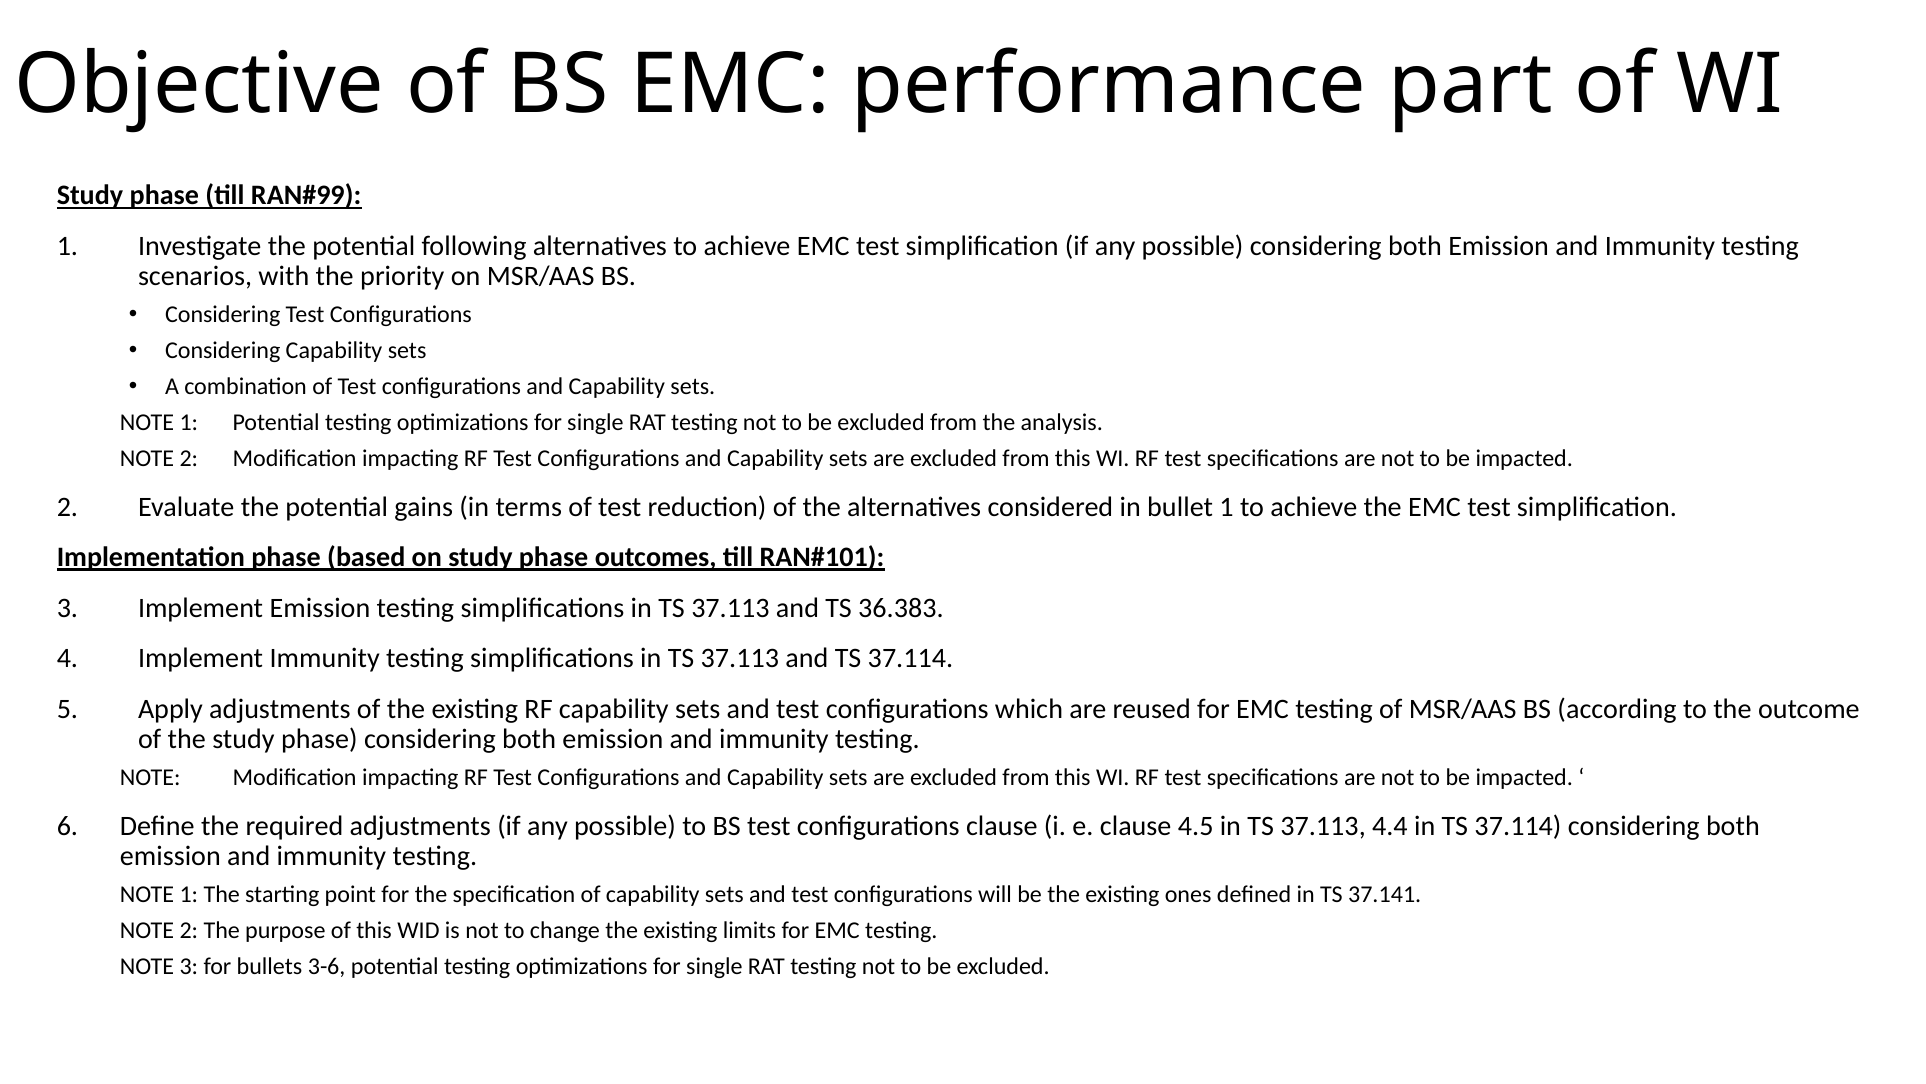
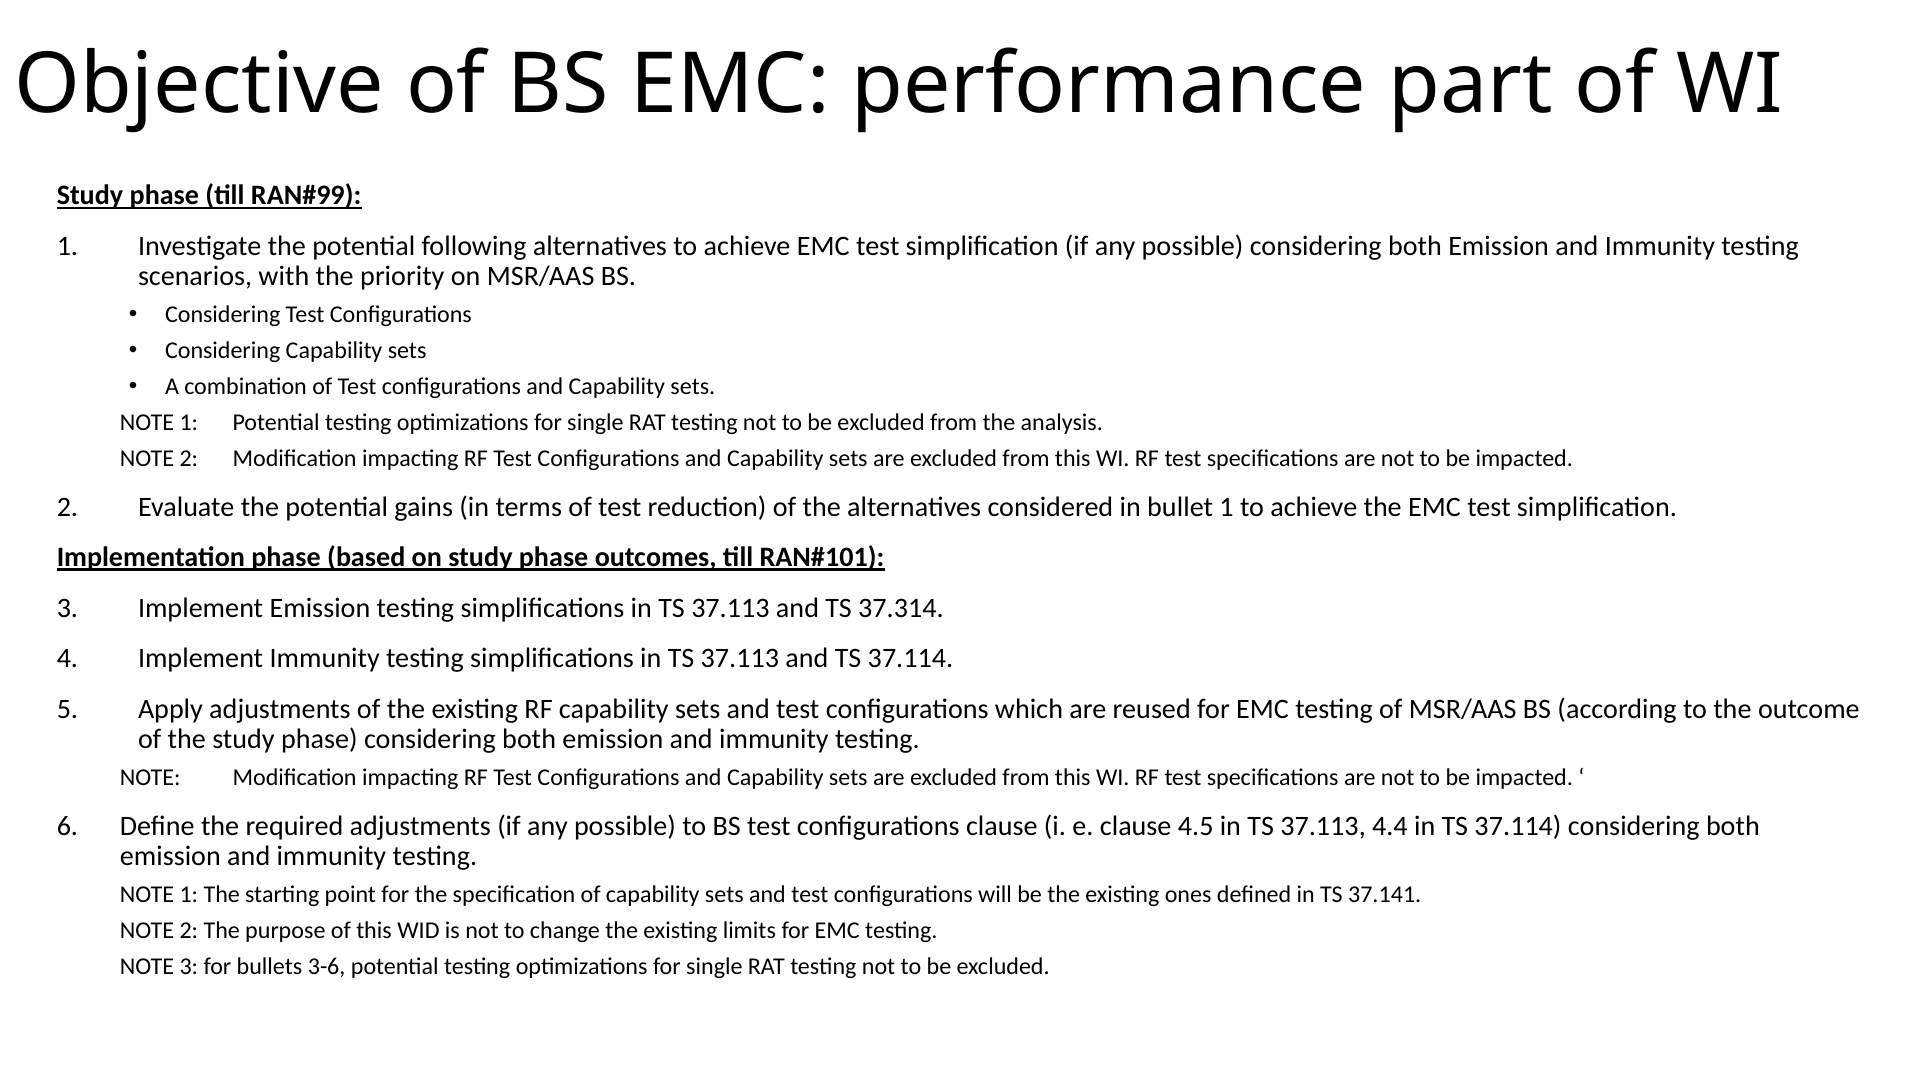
36.383: 36.383 -> 37.314 (901, 608)
